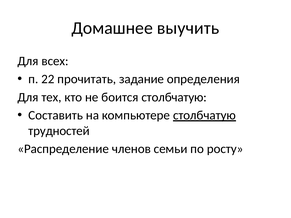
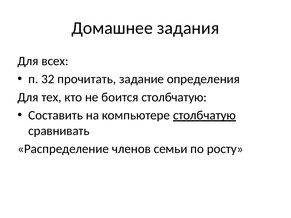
выучить: выучить -> задания (188, 28)
22: 22 -> 32 (48, 79)
трудностей: трудностей -> сравнивать (59, 131)
